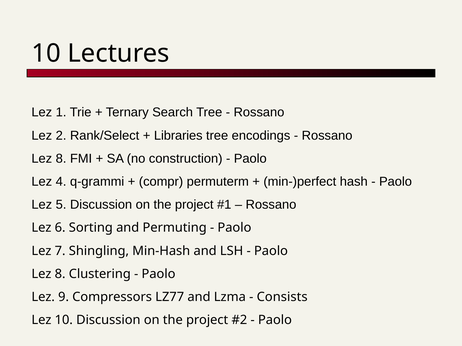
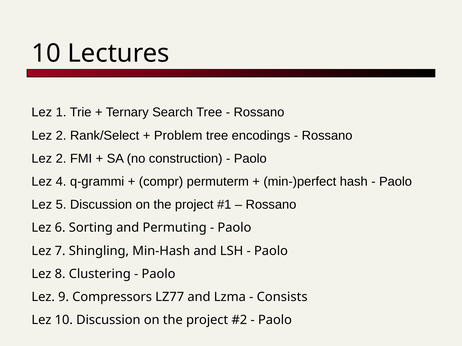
Libraries: Libraries -> Problem (178, 136)
8: 8 -> 2 (61, 159)
